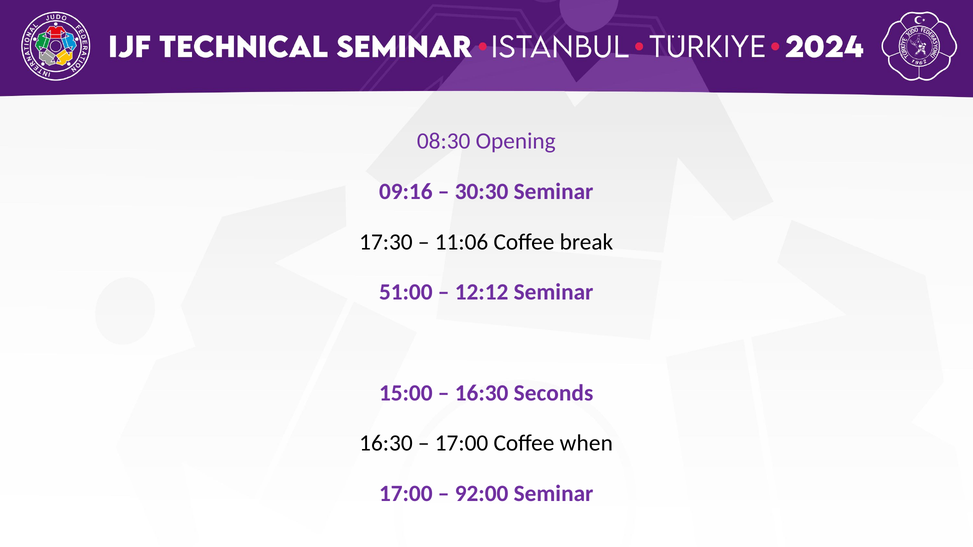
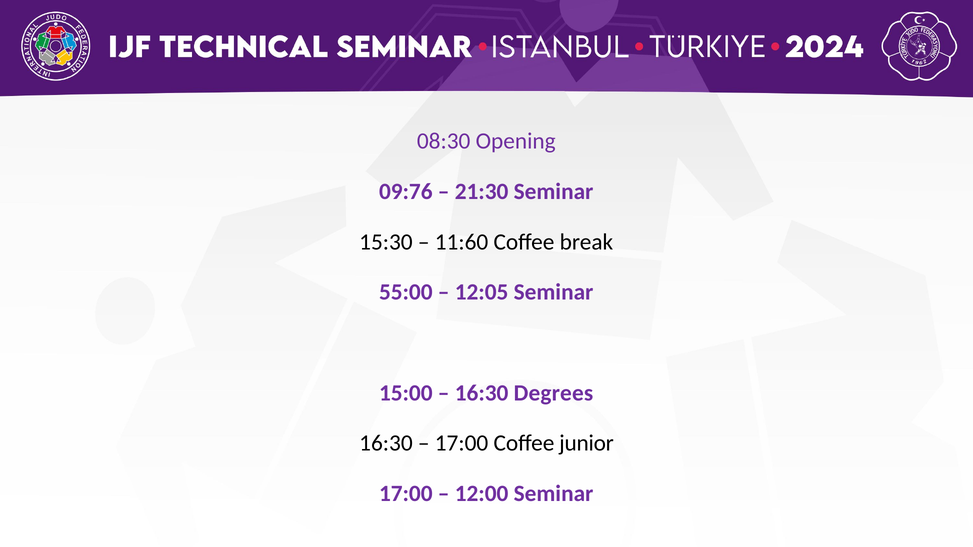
09:16: 09:16 -> 09:76 (406, 192)
30:30: 30:30 -> 21:30 (482, 192)
17:30: 17:30 -> 15:30 (386, 242)
11:06: 11:06 -> 11:60 (462, 242)
51:00: 51:00 -> 55:00 (406, 292)
12:12: 12:12 -> 12:05 (482, 292)
Seconds: Seconds -> Degrees (553, 393)
when: when -> junior (587, 444)
92:00: 92:00 -> 12:00 (482, 494)
